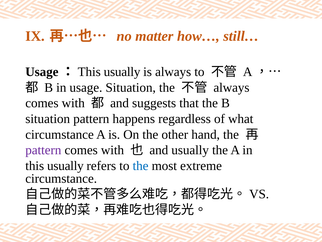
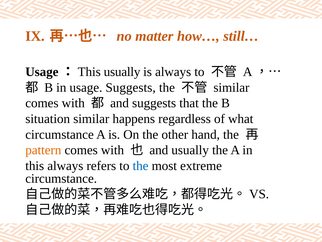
usage Situation: Situation -> Suggests (131, 87)
always: always -> similar (231, 87)
situation pattern: pattern -> similar (91, 119)
pattern colour: purple -> orange (43, 150)
usually: usually -> always (65, 165)
